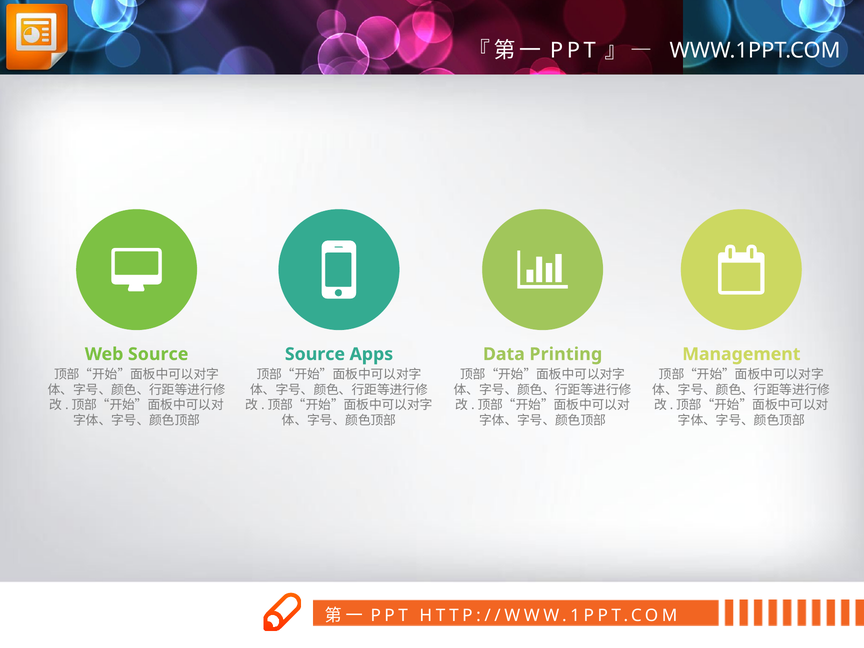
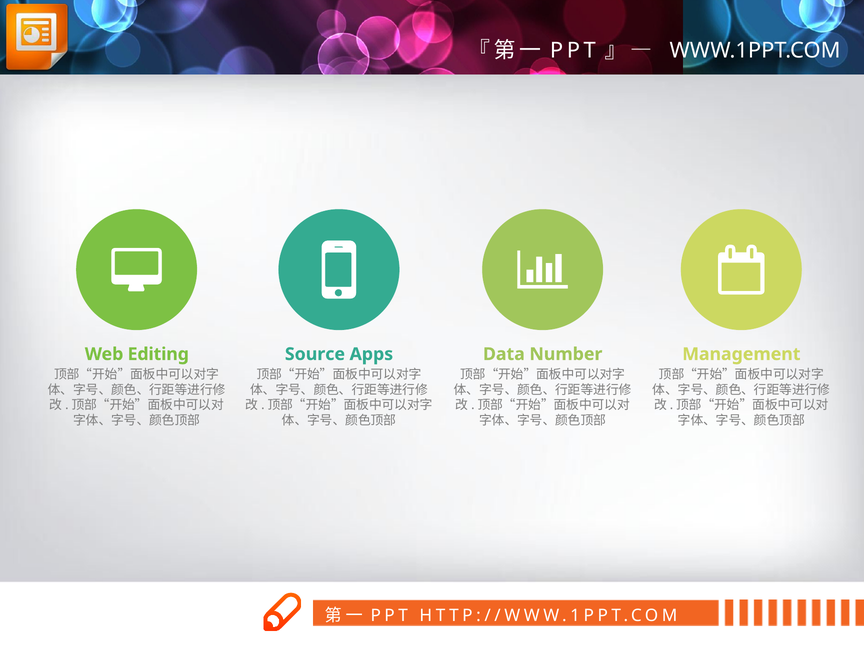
Web Source: Source -> Editing (158, 354)
Printing: Printing -> Number (566, 354)
